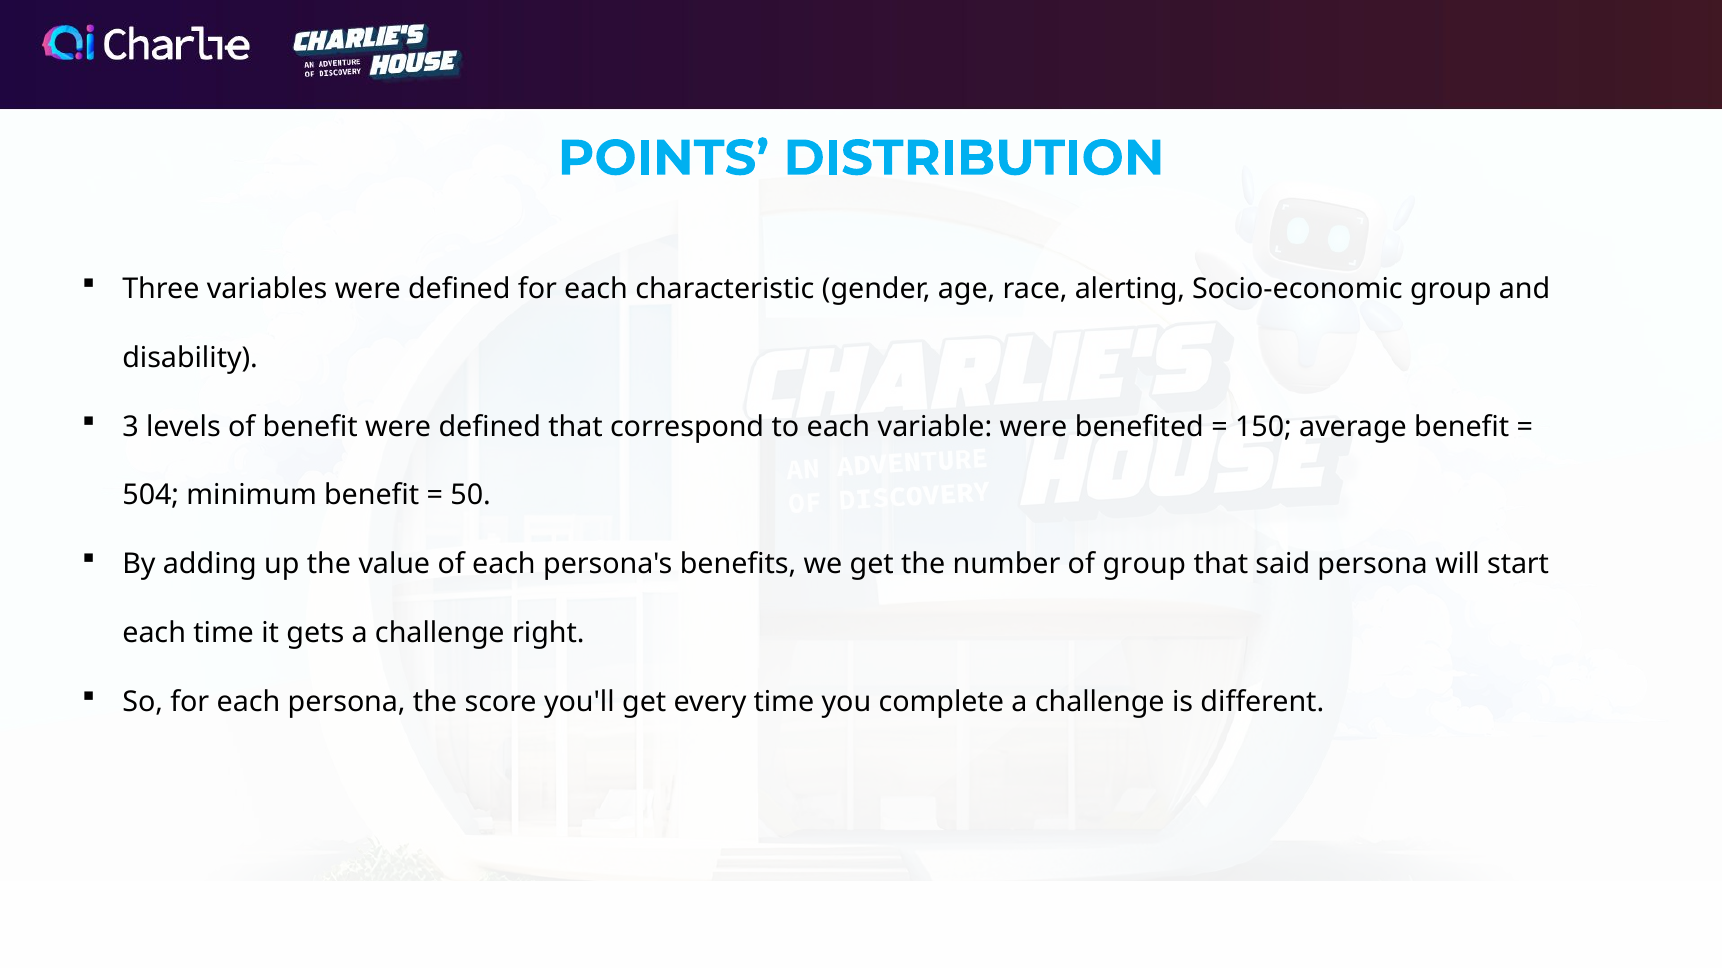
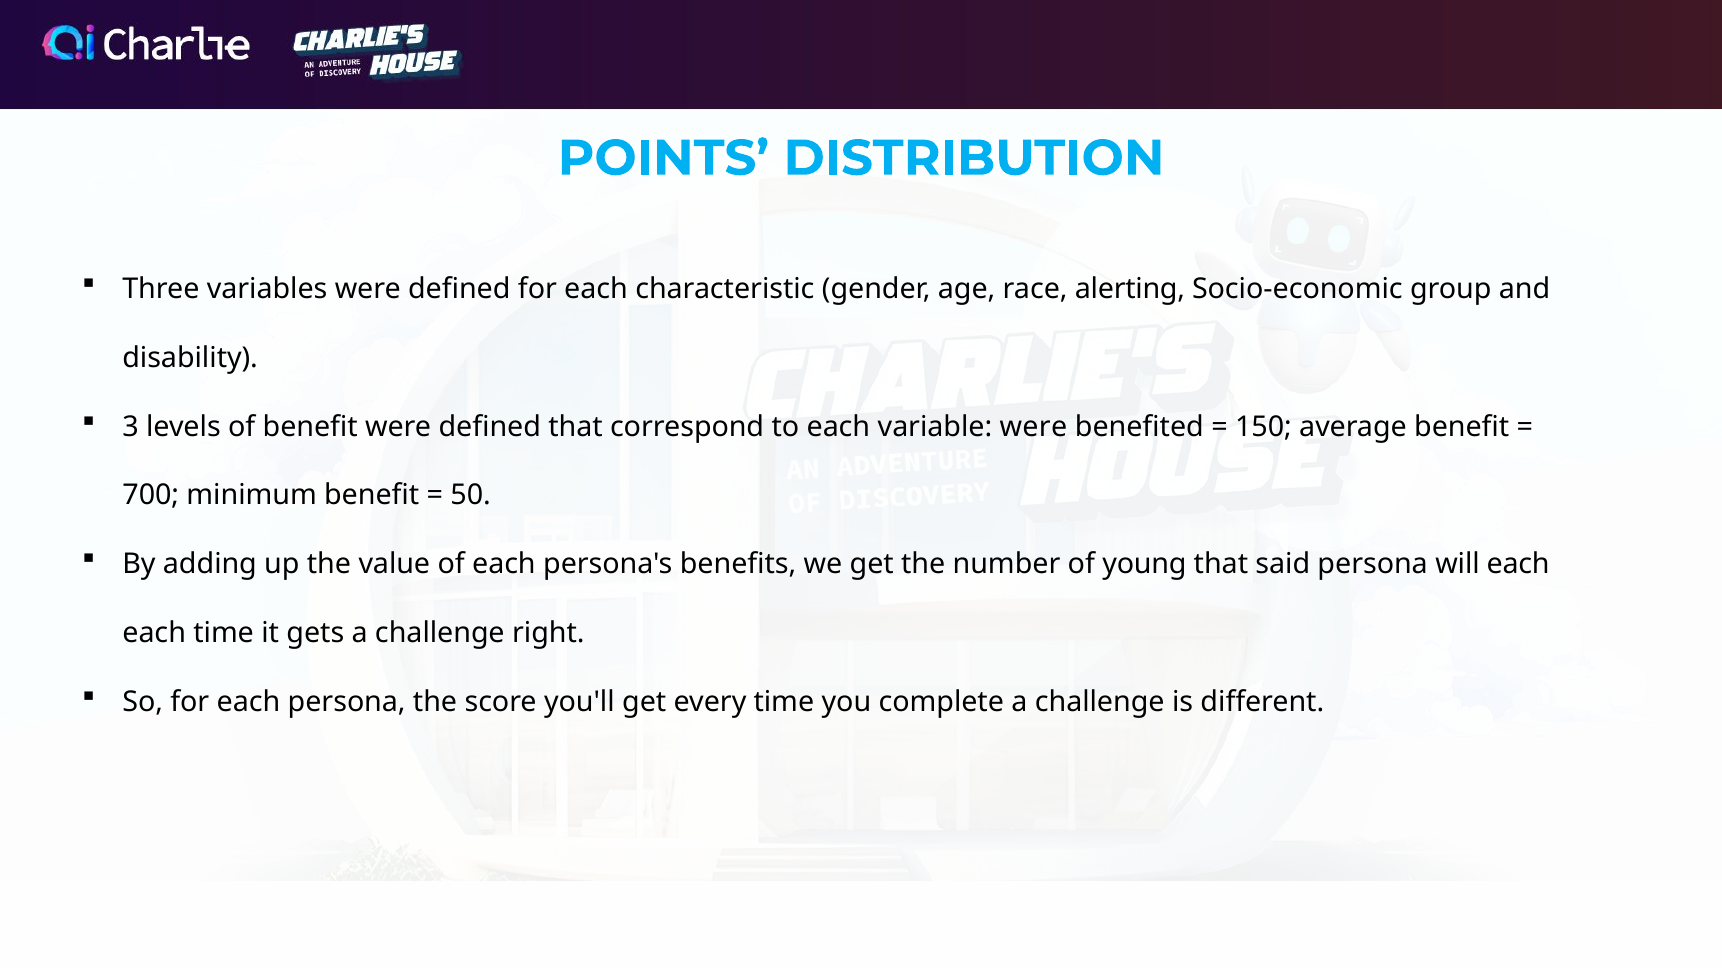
504: 504 -> 700 (151, 496)
of group: group -> young (1144, 565)
will start: start -> each (1518, 565)
